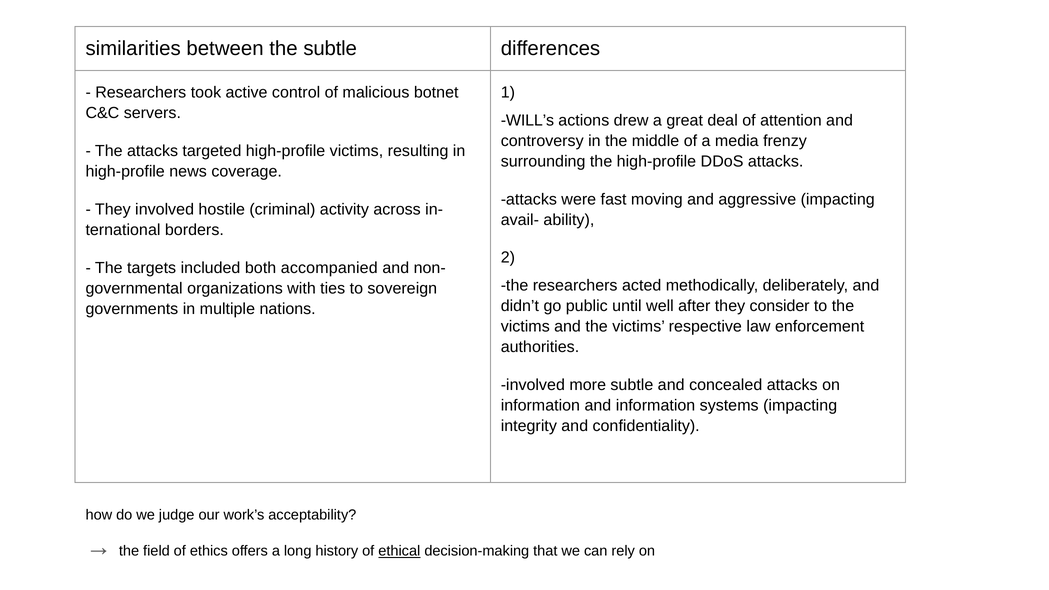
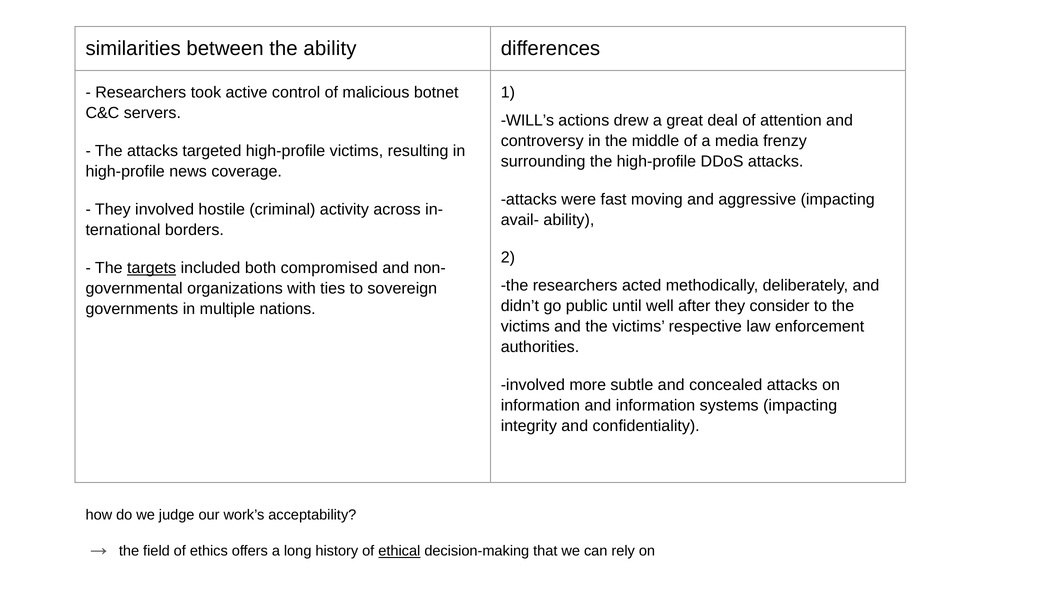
the subtle: subtle -> ability (330, 49)
targets underline: none -> present (152, 268)
accompanied: accompanied -> compromised (329, 268)
